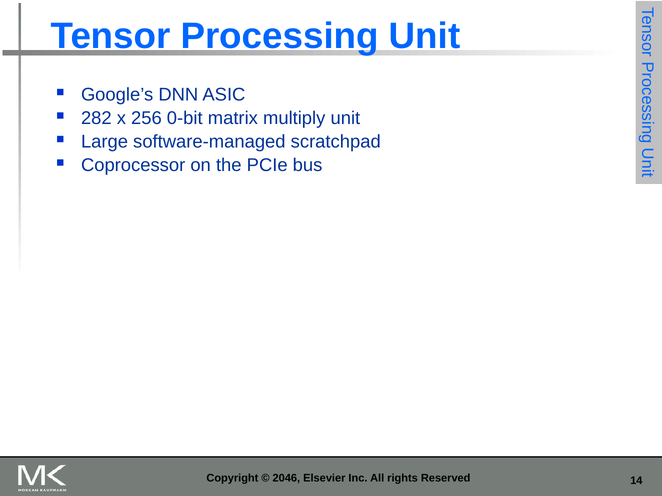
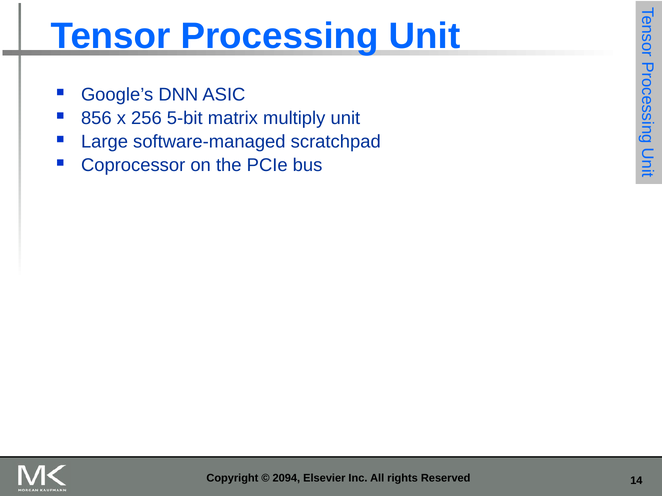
282: 282 -> 856 (96, 118)
0-bit: 0-bit -> 5-bit (185, 118)
2046: 2046 -> 2094 (286, 479)
